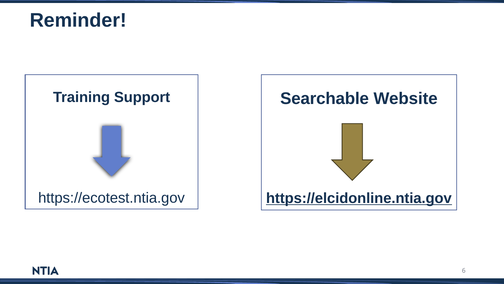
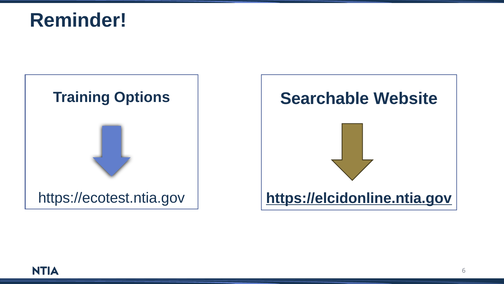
Support: Support -> Options (142, 97)
